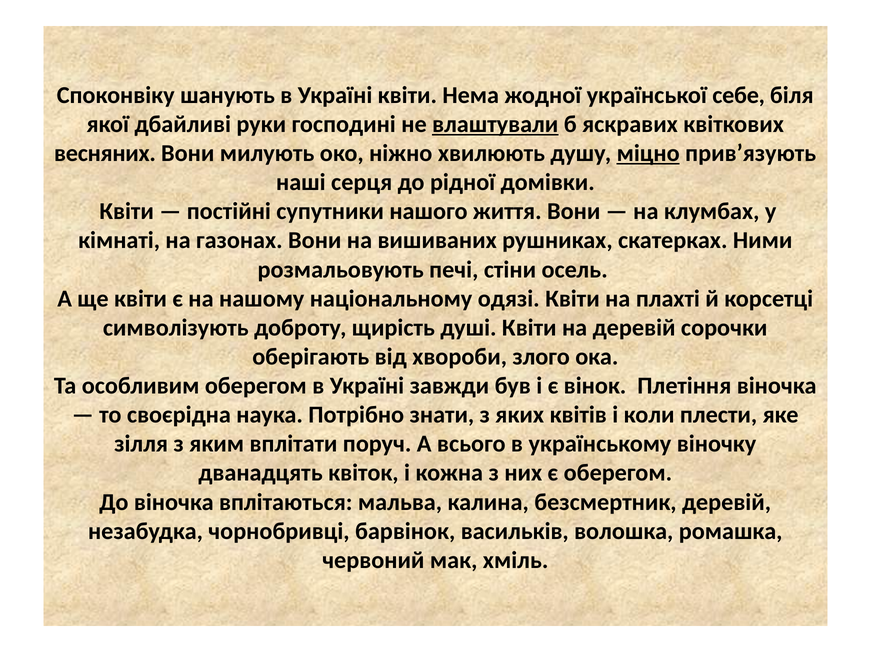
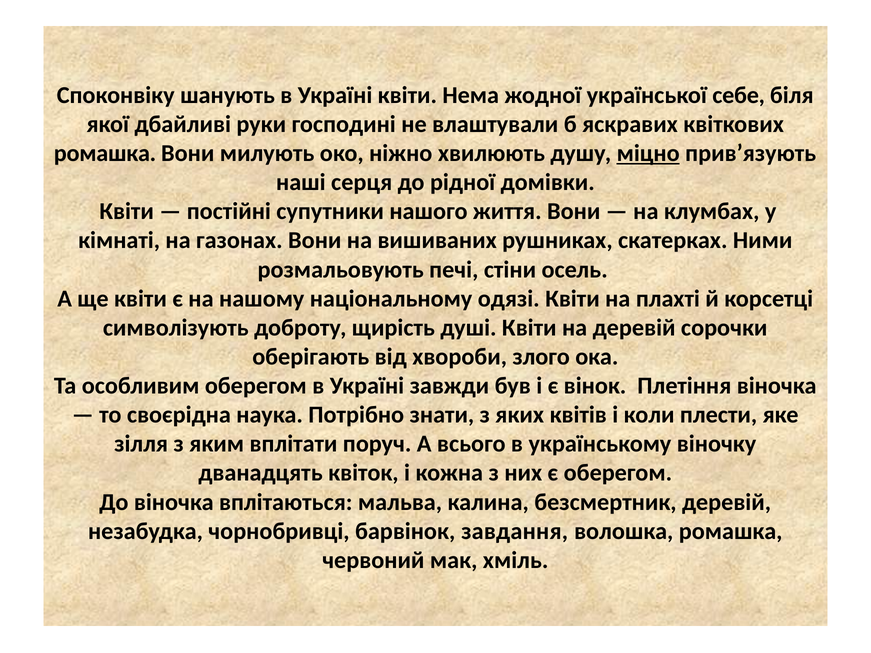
влаштували underline: present -> none (495, 124)
весняних: весняних -> ромашка (105, 153)
васильків: васильків -> завдання (515, 531)
